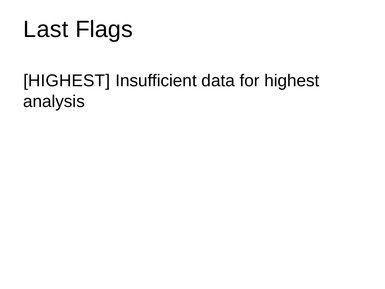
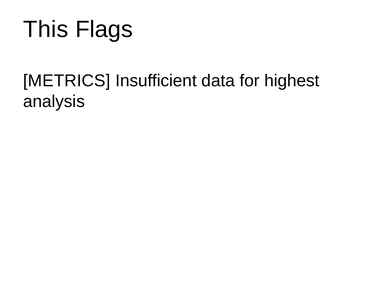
Last: Last -> This (46, 29)
HIGHEST: HIGHEST -> METRICS (67, 81)
